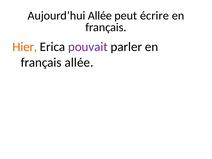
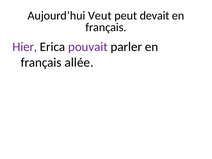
Aujourd’hui Allée: Allée -> Veut (100, 16)
écrire: écrire -> devait (155, 16)
Hier colour: orange -> purple (25, 47)
